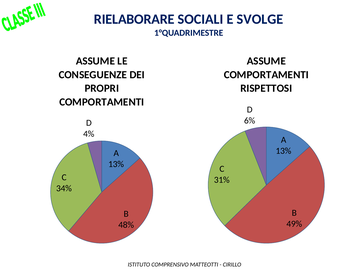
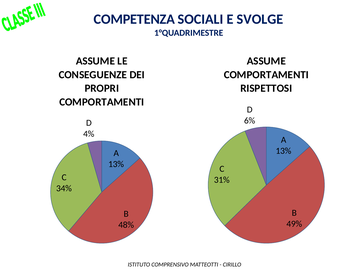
RIELABORARE: RIELABORARE -> COMPETENZA (134, 19)
